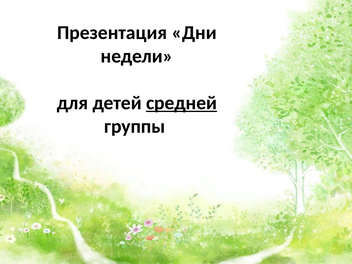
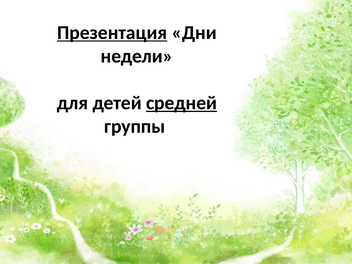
Презентация underline: none -> present (112, 33)
